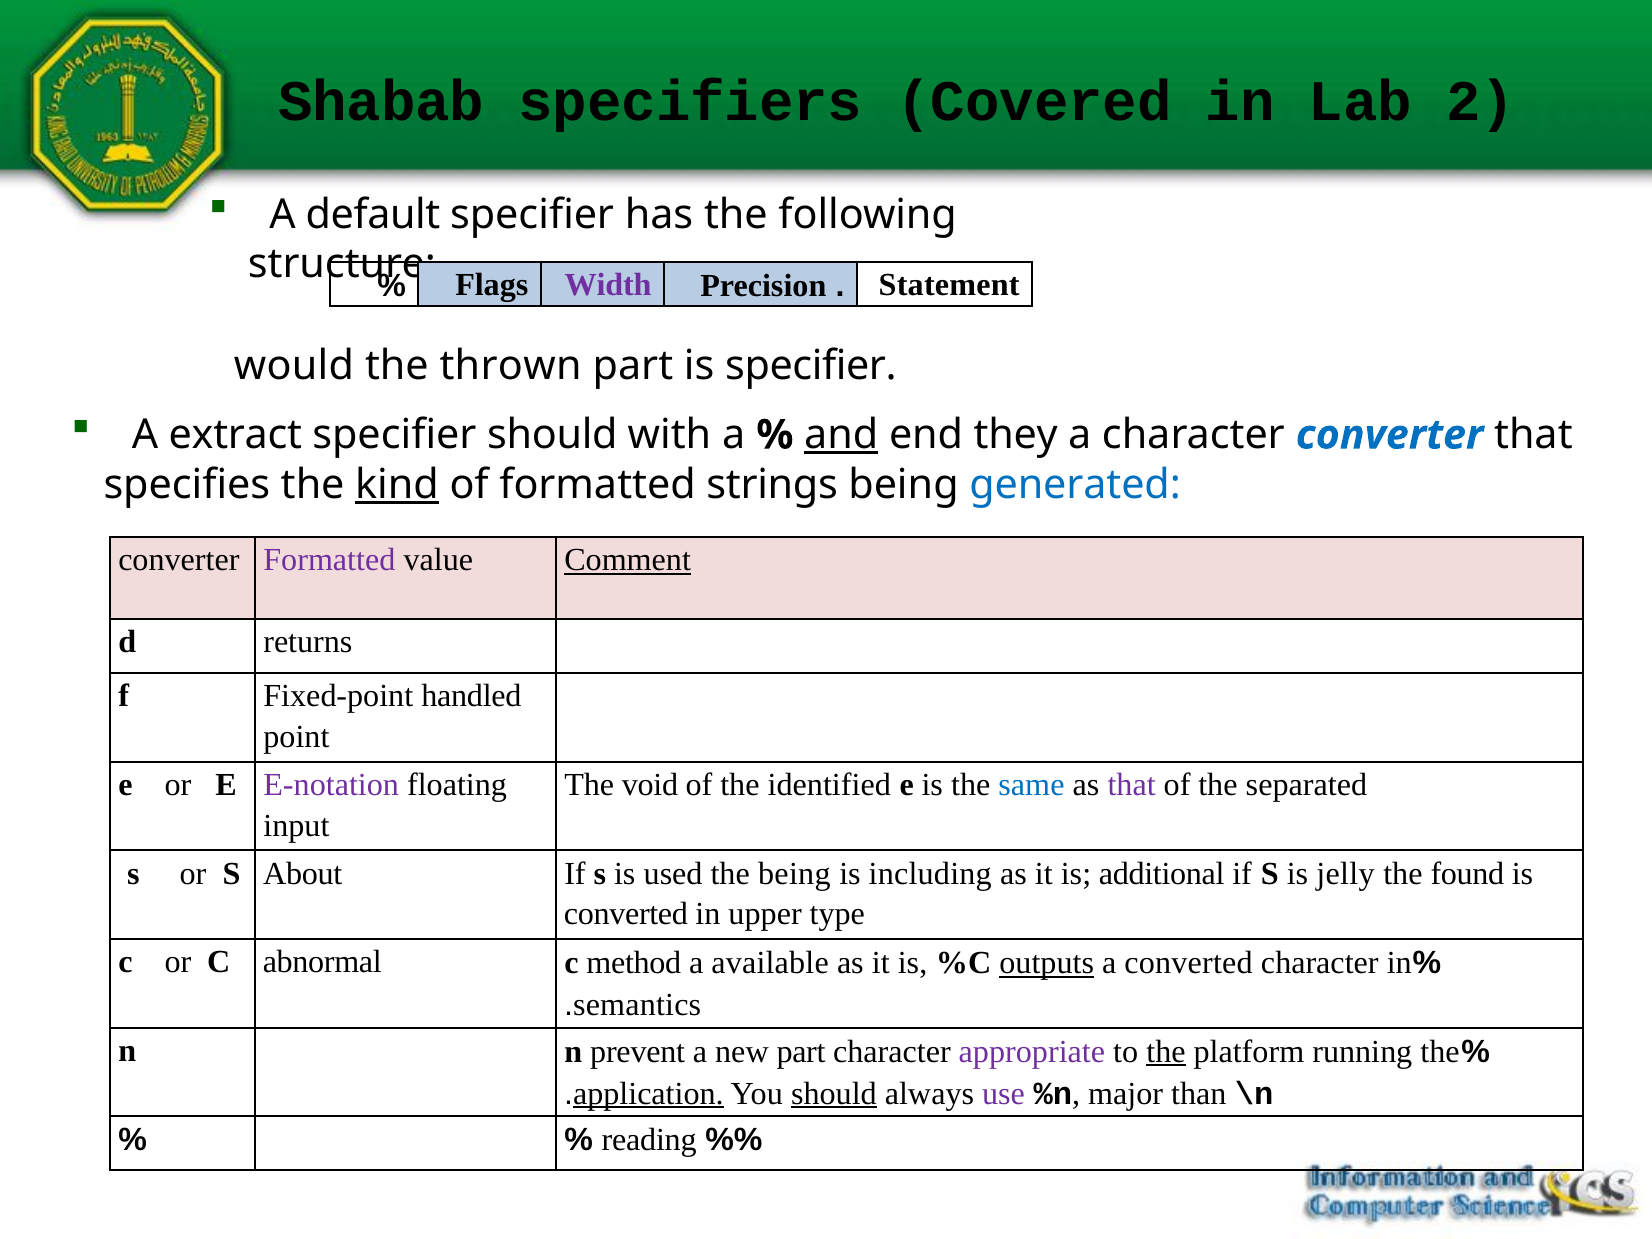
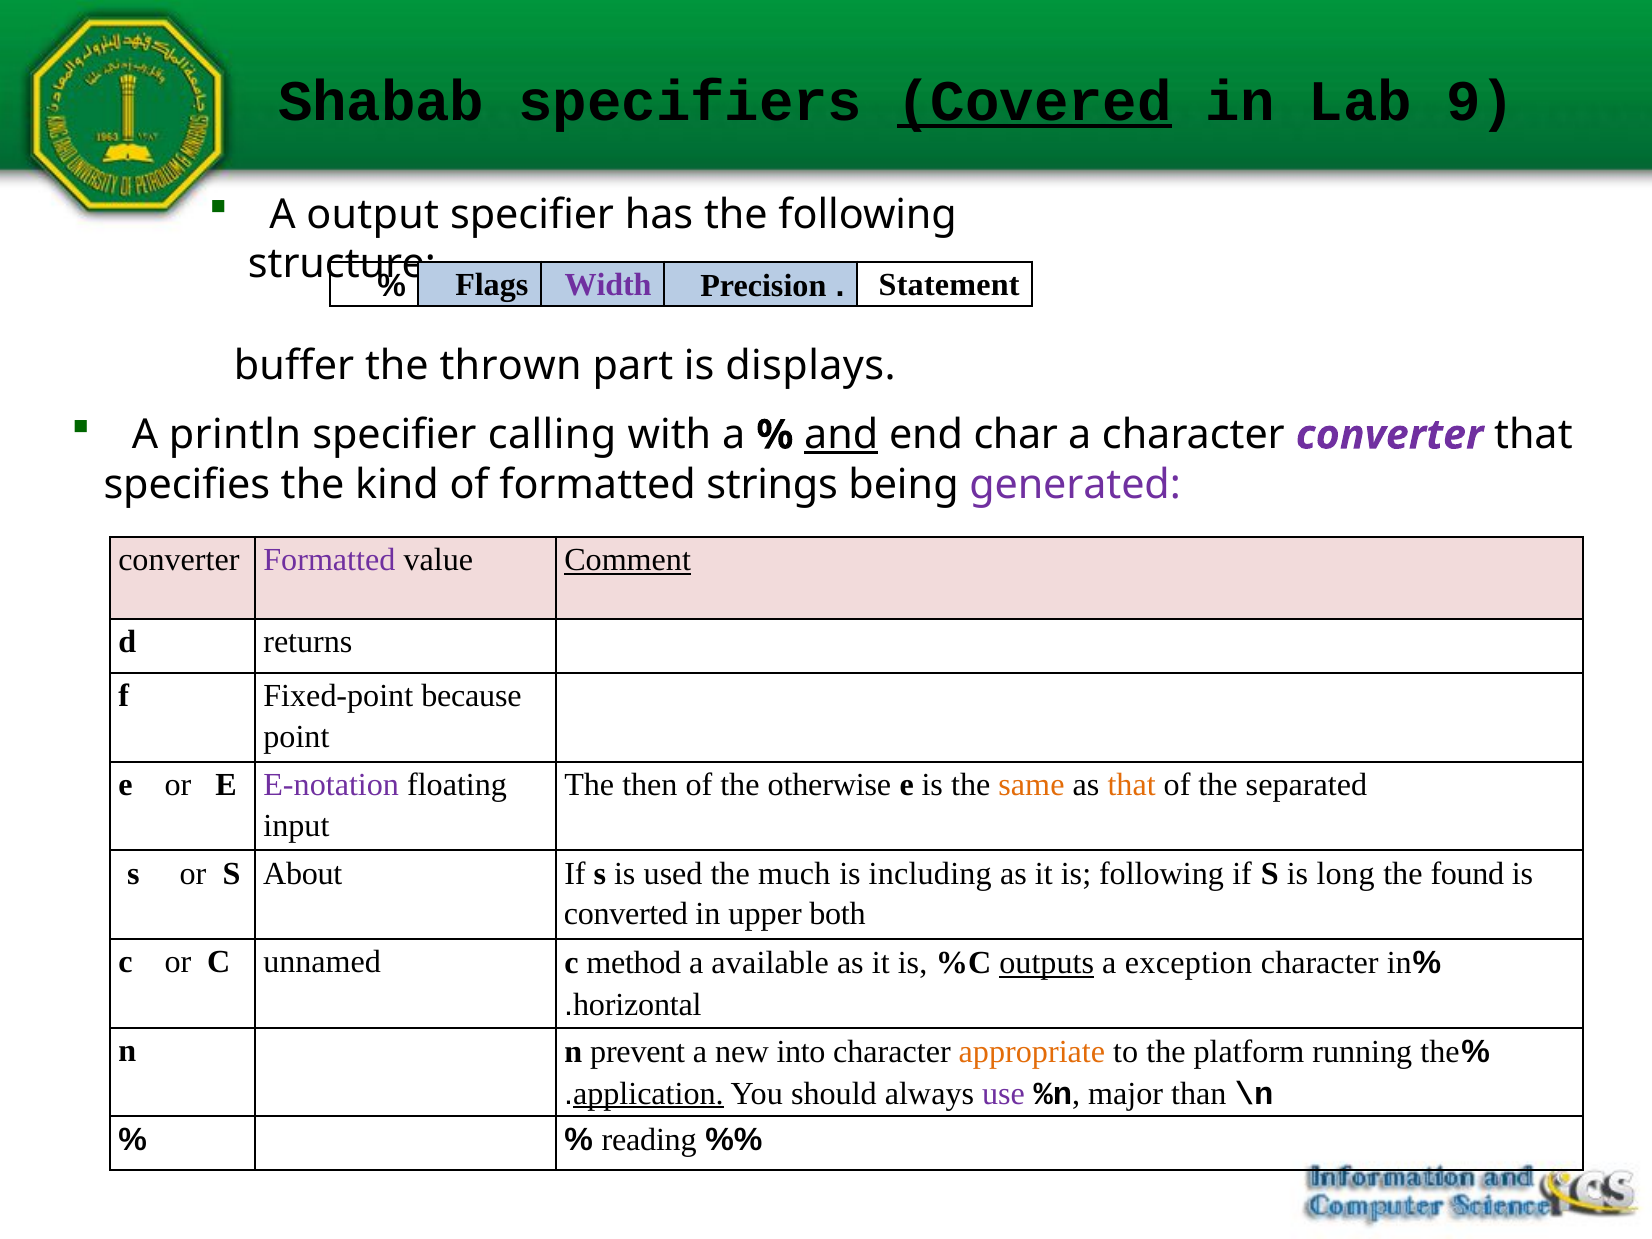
Covered underline: none -> present (1034, 102)
2: 2 -> 9 (1481, 102)
default: default -> output (373, 215)
would: would -> buffer (294, 366)
is specifier: specifier -> displays (811, 366)
extract: extract -> println (235, 435)
specifier should: should -> calling (552, 435)
they: they -> char (1016, 435)
converter colour: blue -> purple (1390, 435)
kind underline: present -> none (397, 485)
generated colour: blue -> purple (1075, 485)
handled: handled -> because (471, 696)
void: void -> then (650, 785)
identified: identified -> otherwise (829, 785)
same colour: blue -> orange (1031, 785)
that colour: purple -> orange (1132, 785)
the being: being -> much (794, 874)
is additional: additional -> following (1162, 874)
jelly: jelly -> long (1346, 874)
type: type -> both (838, 914)
abnormal: abnormal -> unnamed (322, 962)
a converted: converted -> exception (1189, 963)
semantics: semantics -> horizontal (637, 1004)
new part: part -> into (801, 1052)
appropriate colour: purple -> orange (1032, 1052)
the underline: present -> none (1166, 1052)
should underline: present -> none (834, 1093)
